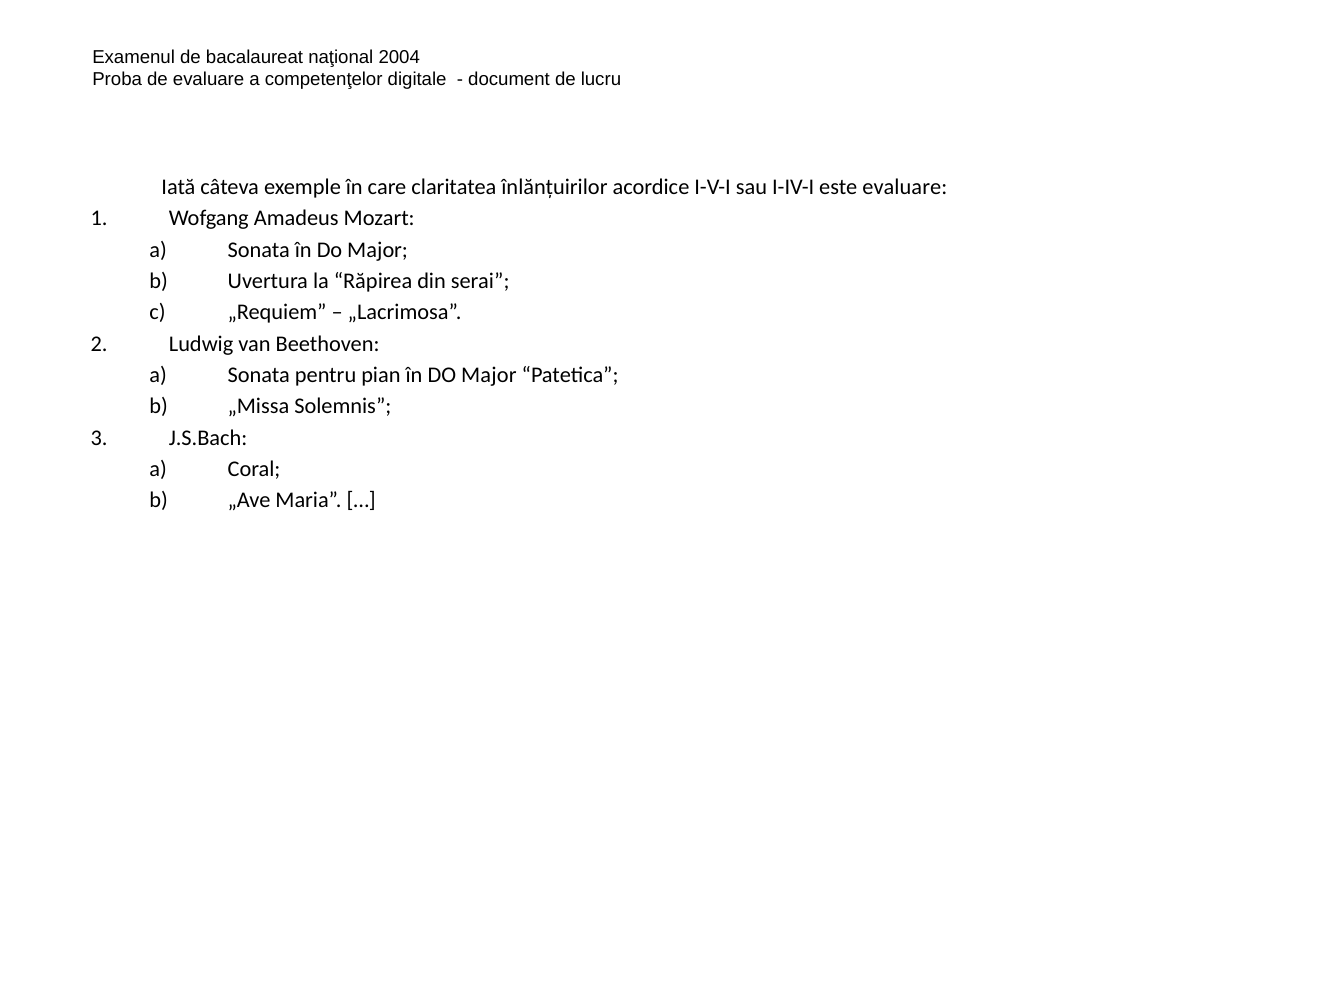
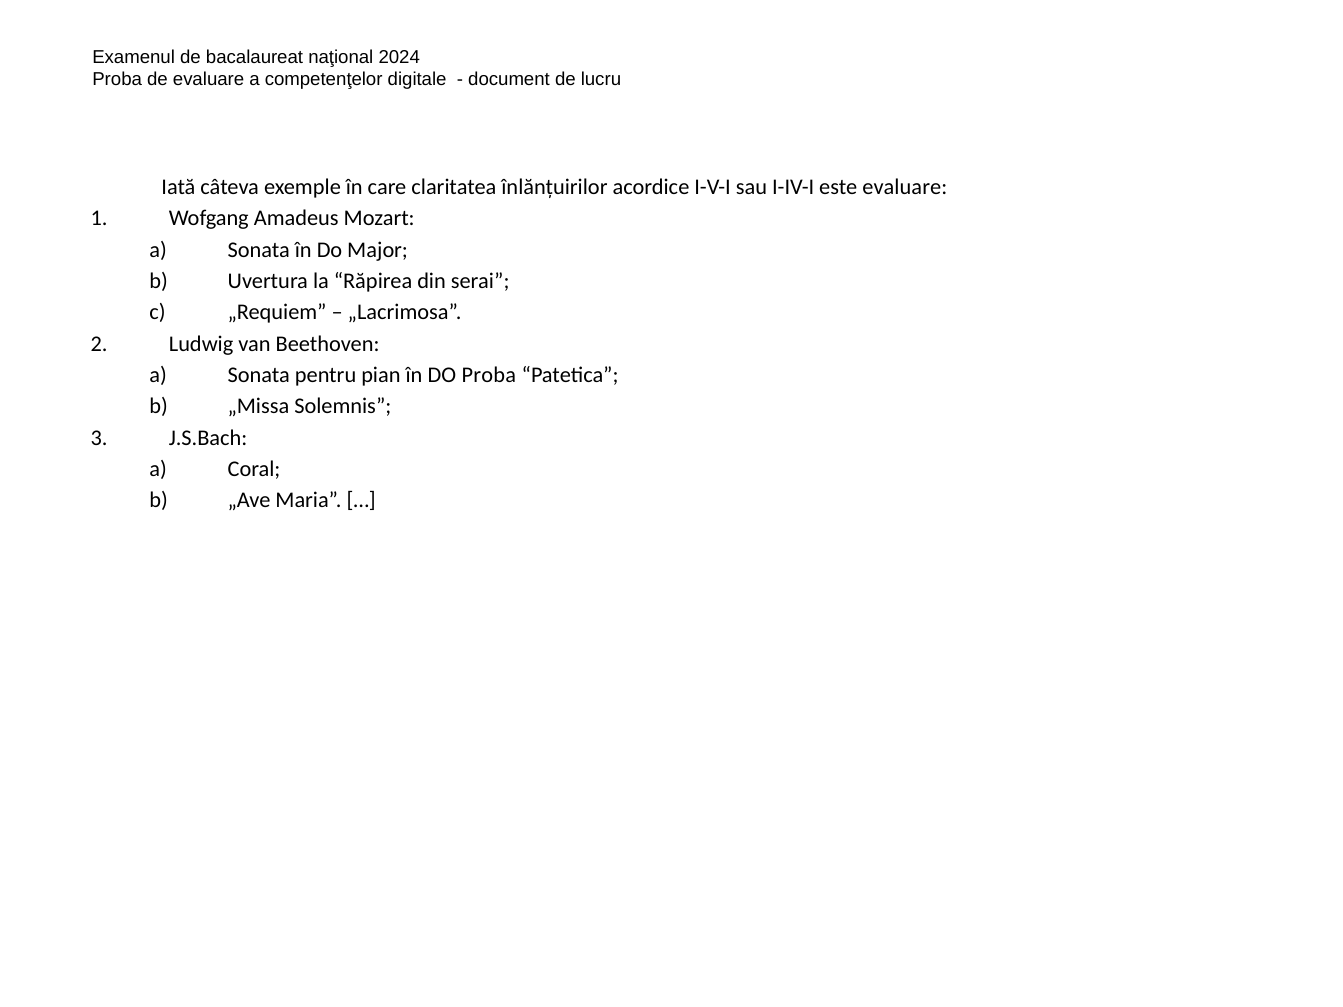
2004: 2004 -> 2024 (399, 57)
pian în DO Major: Major -> Proba (489, 375)
